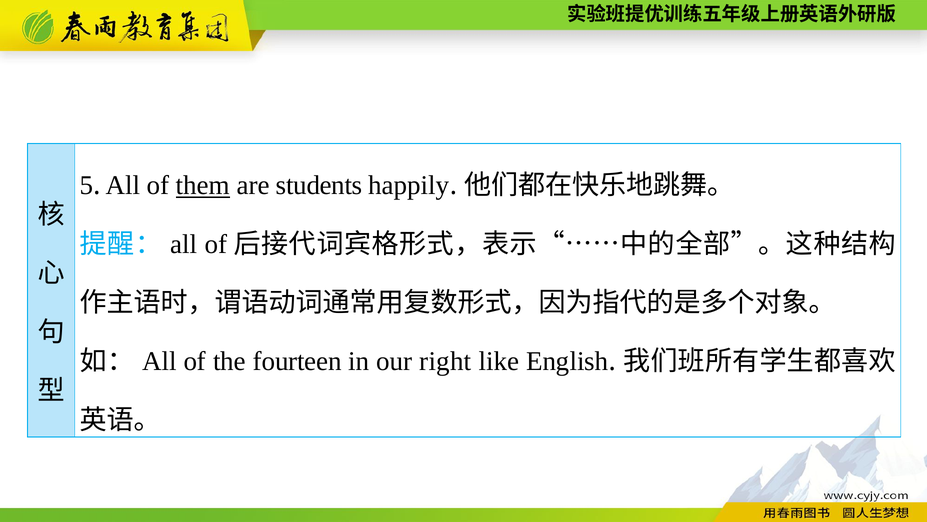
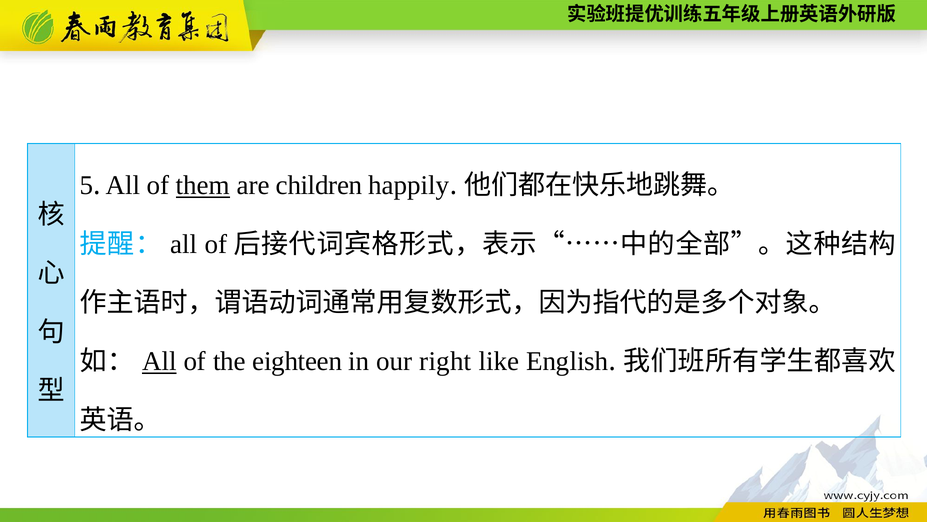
students: students -> children (319, 185)
All underline: none -> present (159, 361)
fourteen: fourteen -> eighteen (297, 361)
